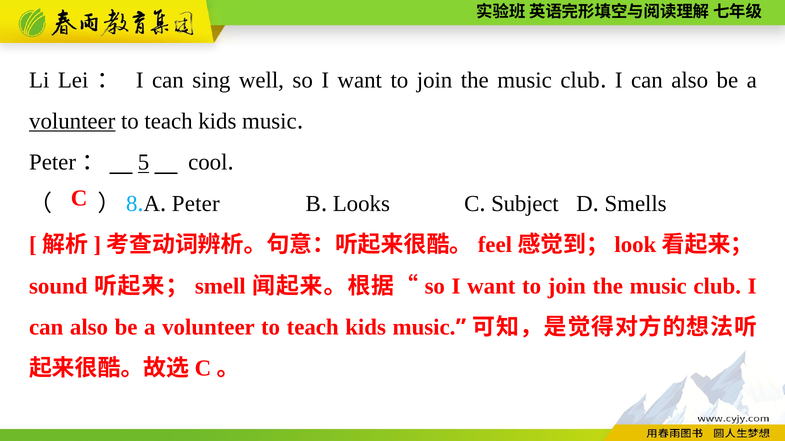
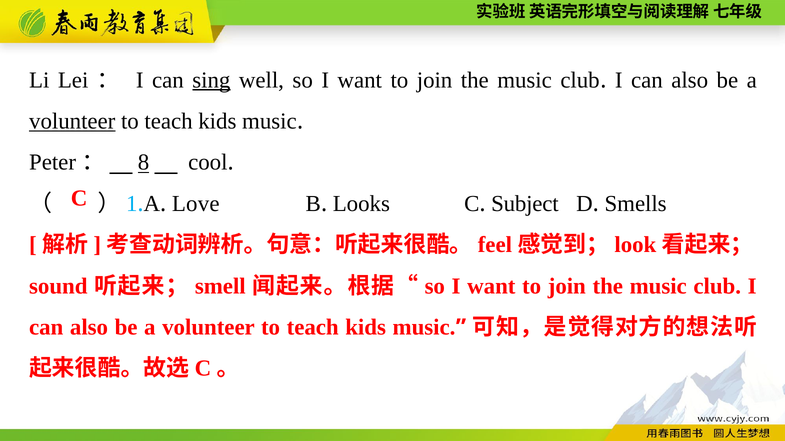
sing underline: none -> present (211, 80)
5: 5 -> 8 (144, 163)
8: 8 -> 1 (132, 204)
Peter: Peter -> Love (196, 204)
